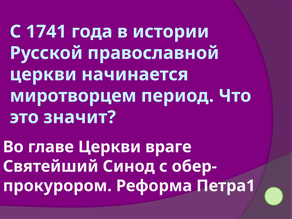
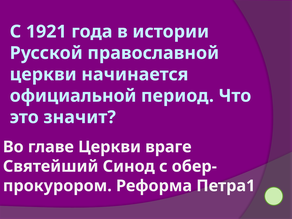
1741: 1741 -> 1921 (46, 32)
миротворцем: миротворцем -> официальной (73, 96)
